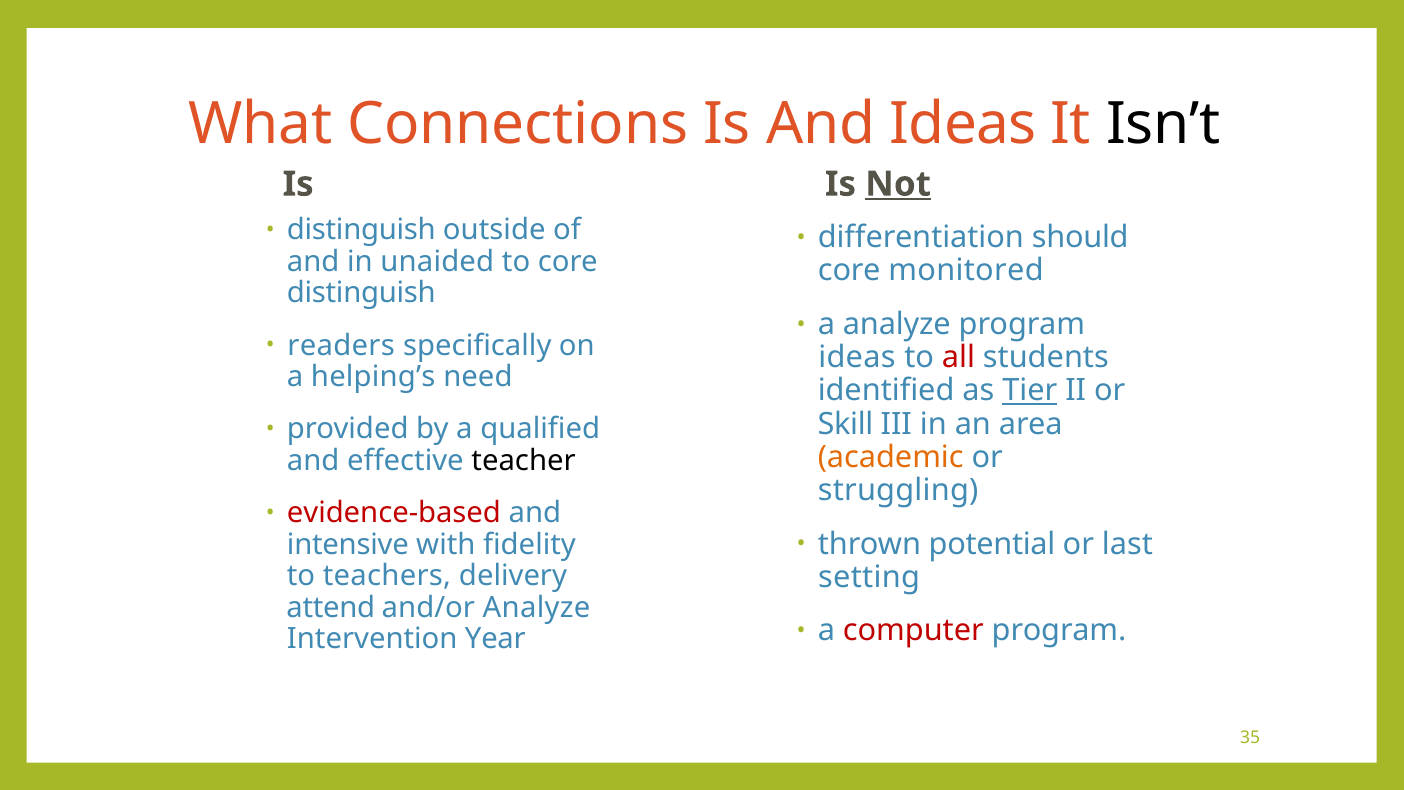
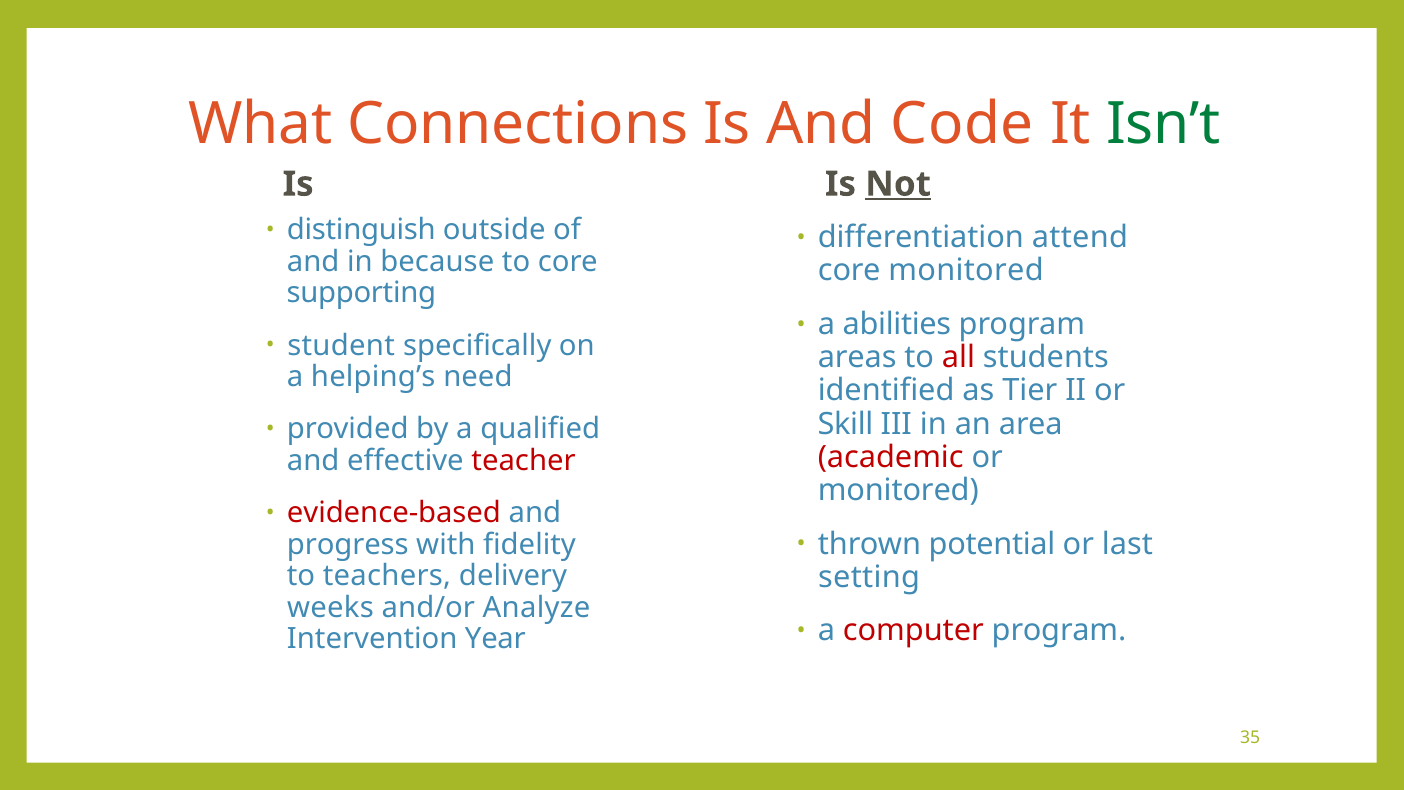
And Ideas: Ideas -> Code (962, 124)
Isn’t colour: black -> green (1163, 124)
should: should -> attend (1080, 238)
unaided: unaided -> because (437, 262)
distinguish: distinguish -> supporting (361, 293)
a analyze: analyze -> abilities (897, 324)
readers: readers -> student (341, 345)
ideas: ideas -> areas (857, 358)
Tier underline: present -> none (1030, 391)
academic colour: orange -> red (891, 457)
teacher colour: black -> red (524, 461)
struggling: struggling -> monitored (898, 490)
intensive: intensive -> progress (348, 544)
attend: attend -> weeks (330, 607)
